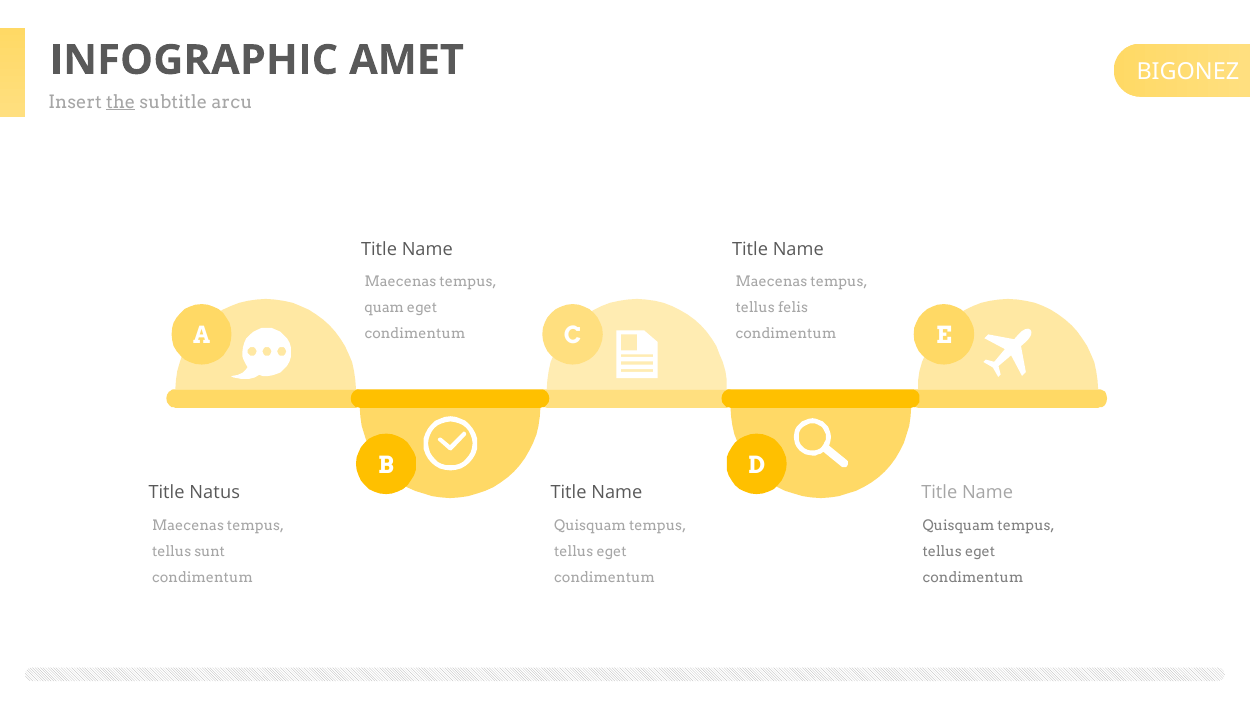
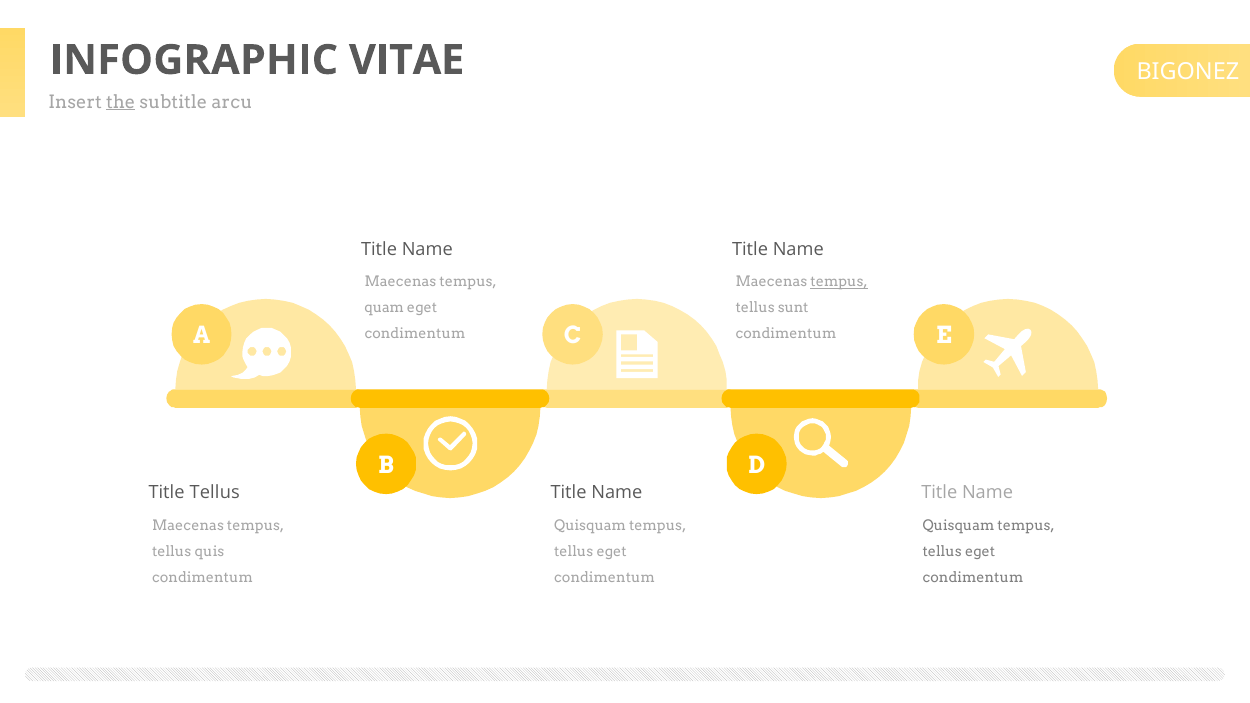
AMET: AMET -> VITAE (407, 60)
tempus underline: none -> present (839, 282)
felis: felis -> sunt (793, 308)
Title Natus: Natus -> Tellus (215, 493)
sunt: sunt -> quis (210, 552)
